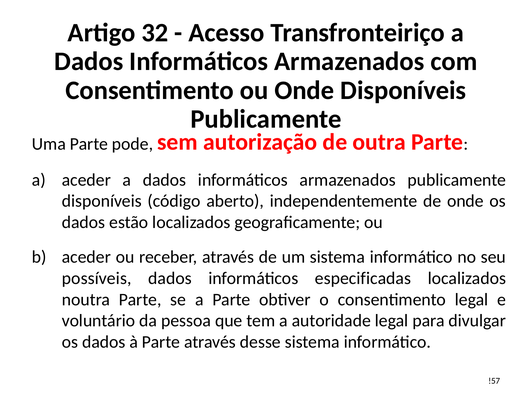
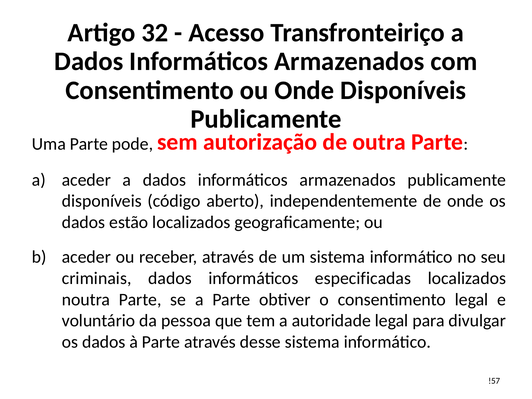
possíveis: possíveis -> criminais (97, 278)
